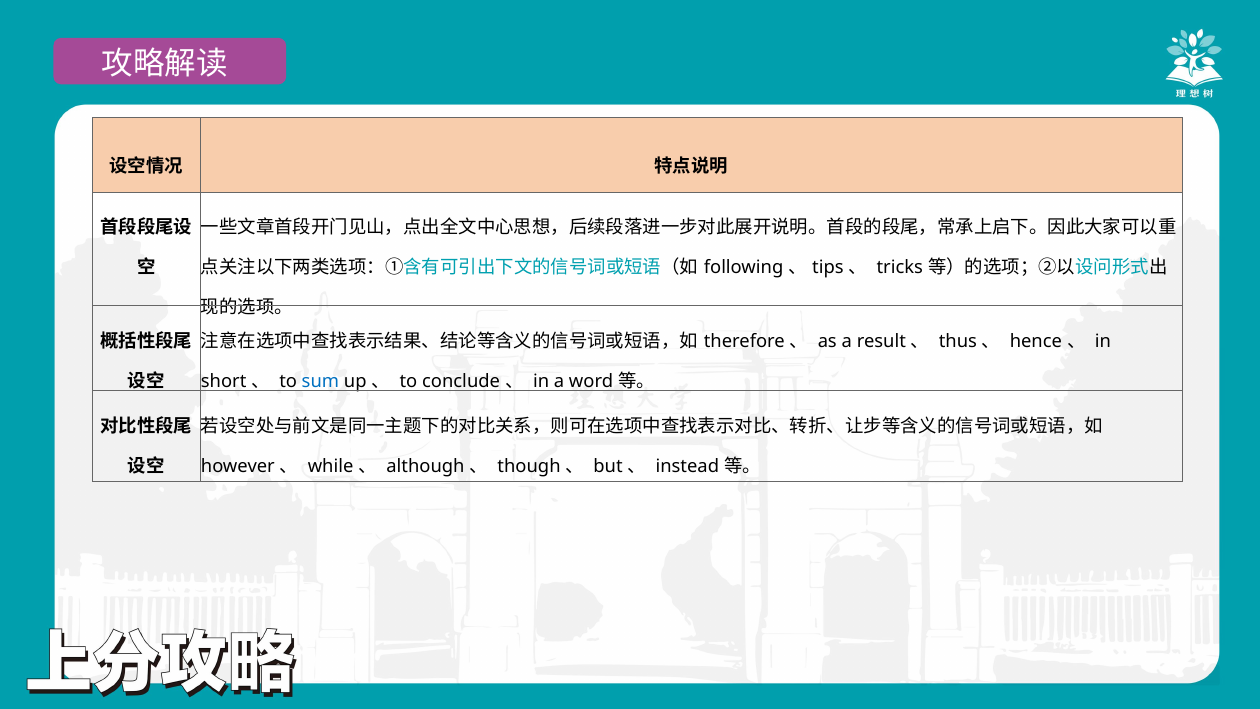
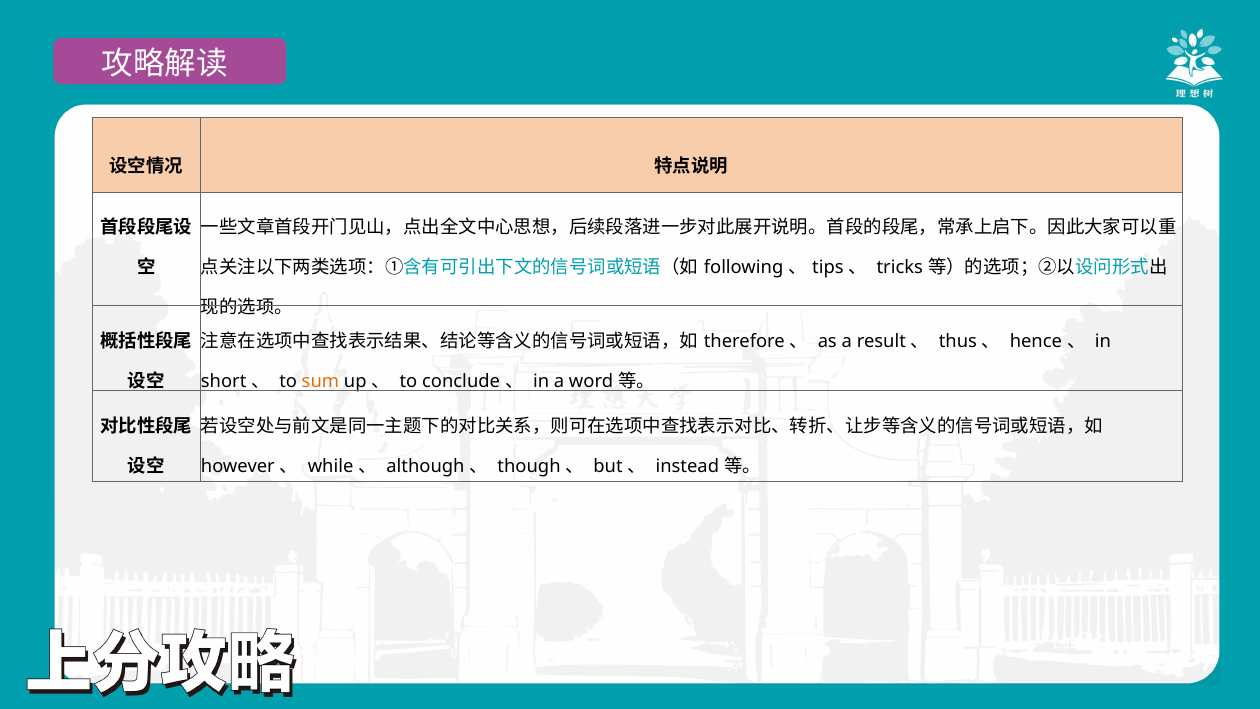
sum colour: blue -> orange (320, 381)
